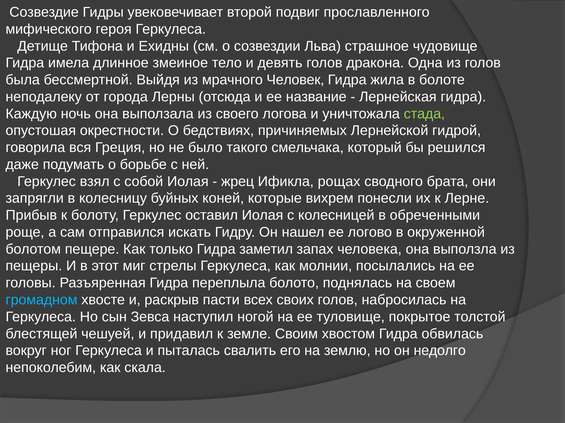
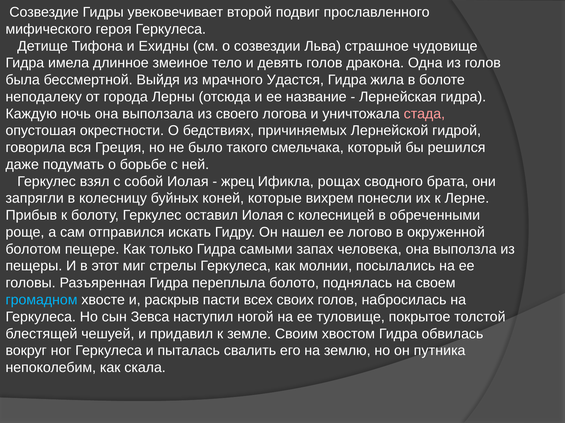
Человек: Человек -> Удастся (295, 80)
стада colour: light green -> pink (424, 114)
заметил: заметил -> самыми (266, 250)
недолго: недолго -> путника (440, 351)
